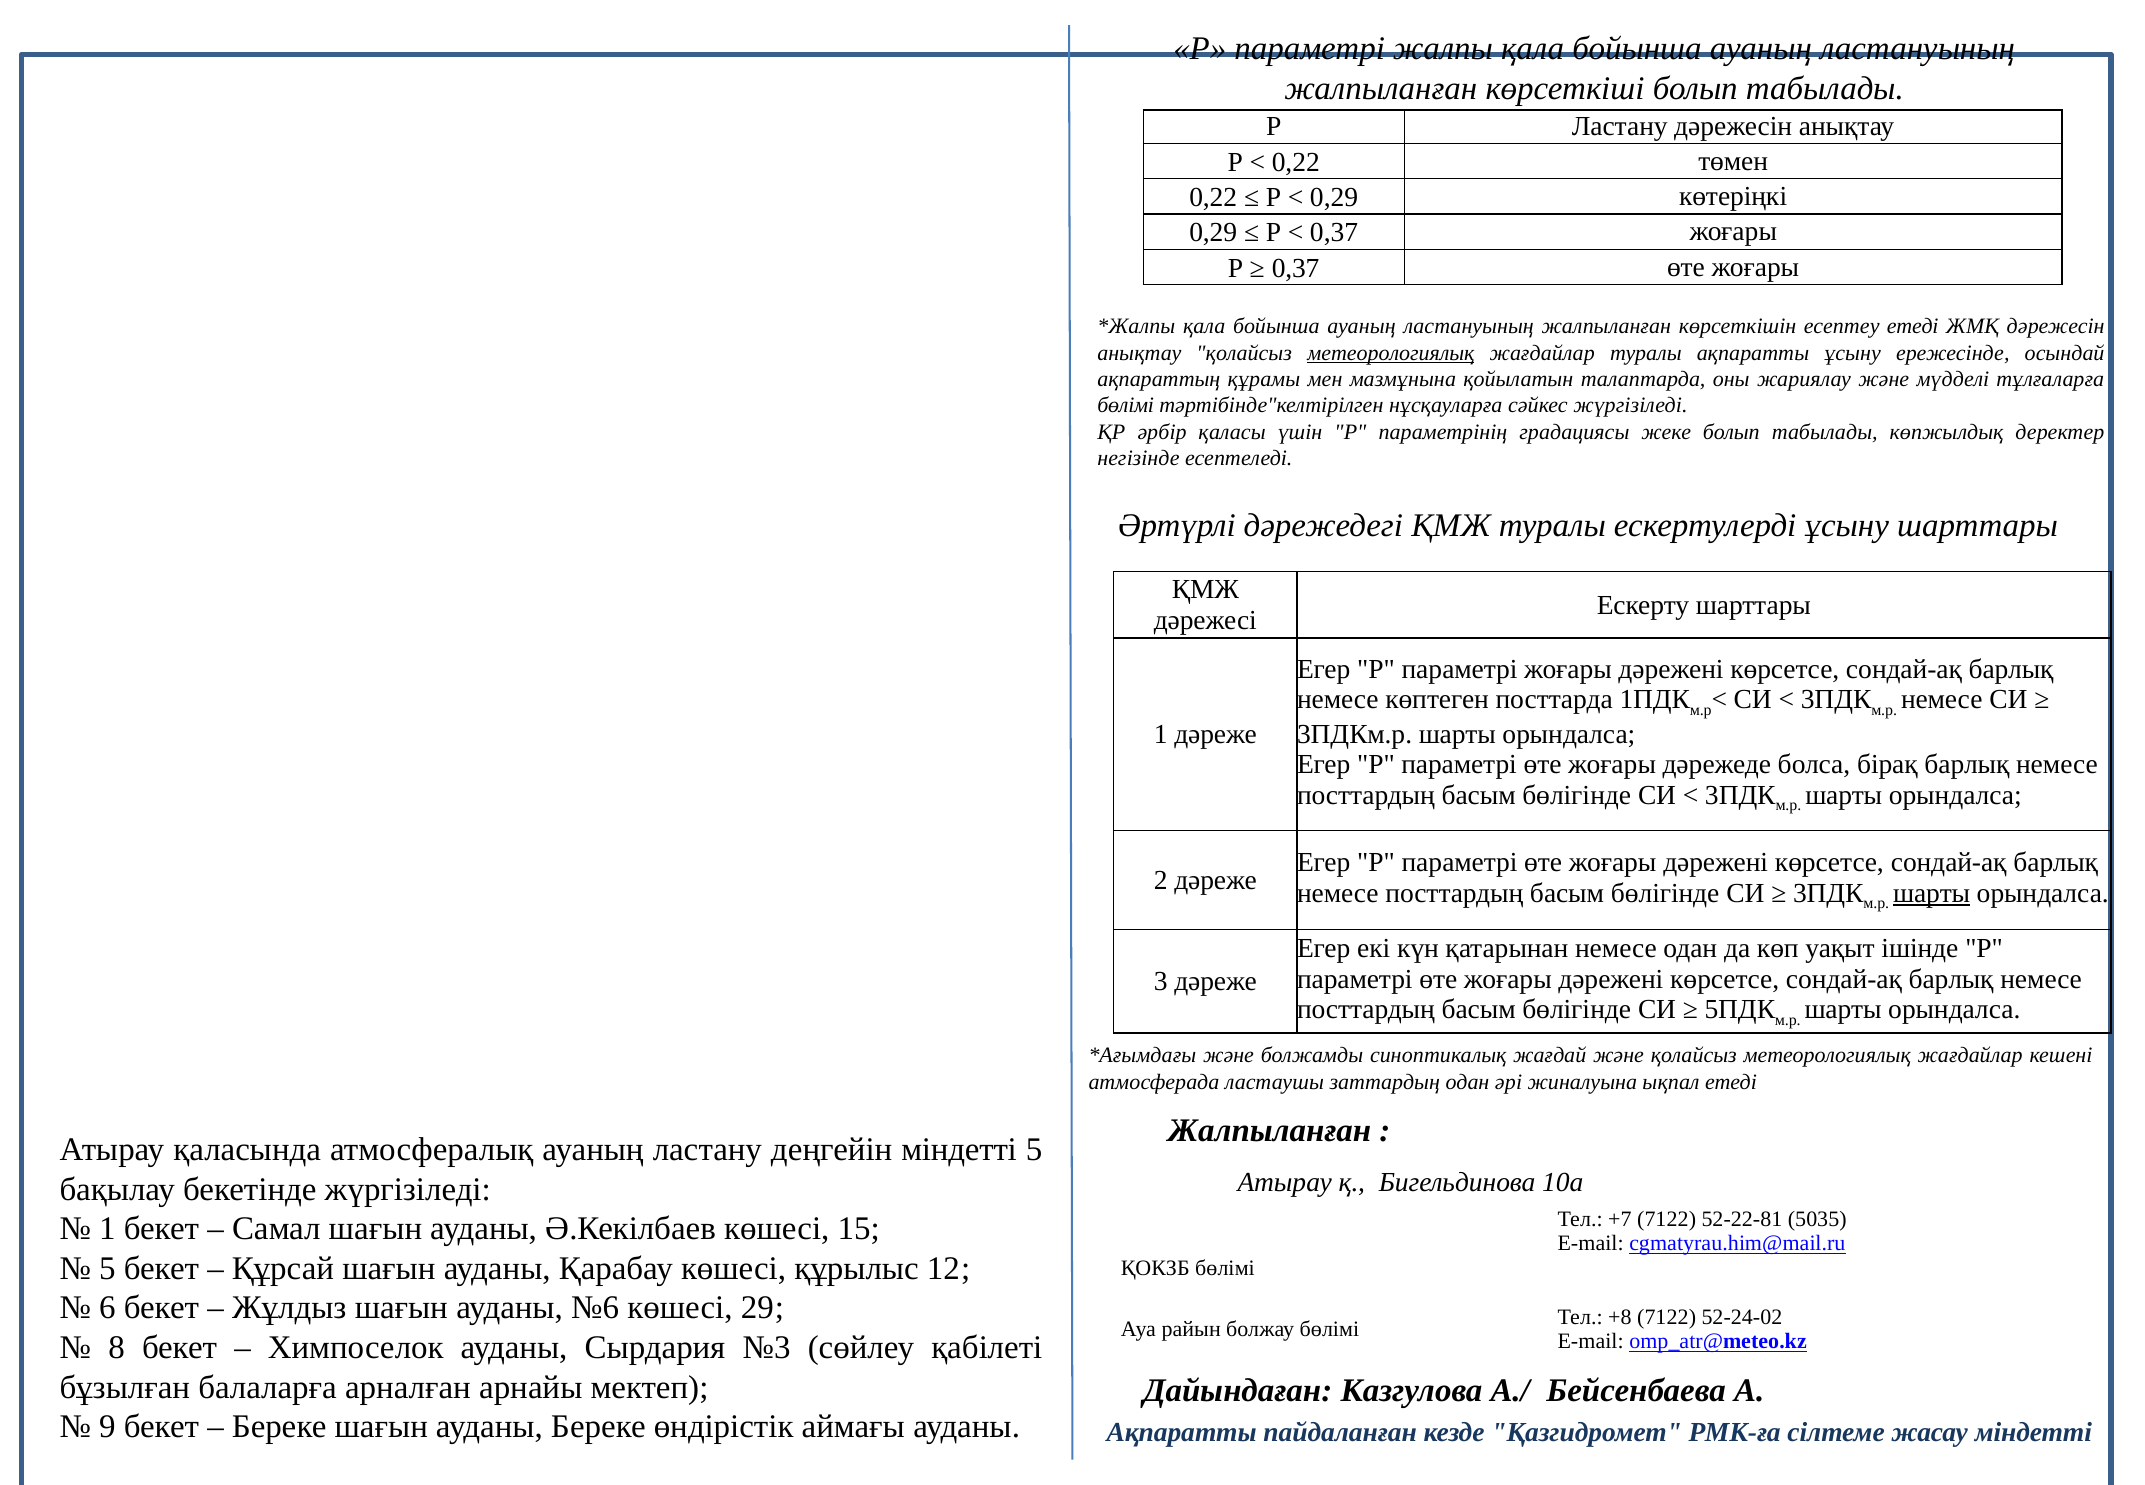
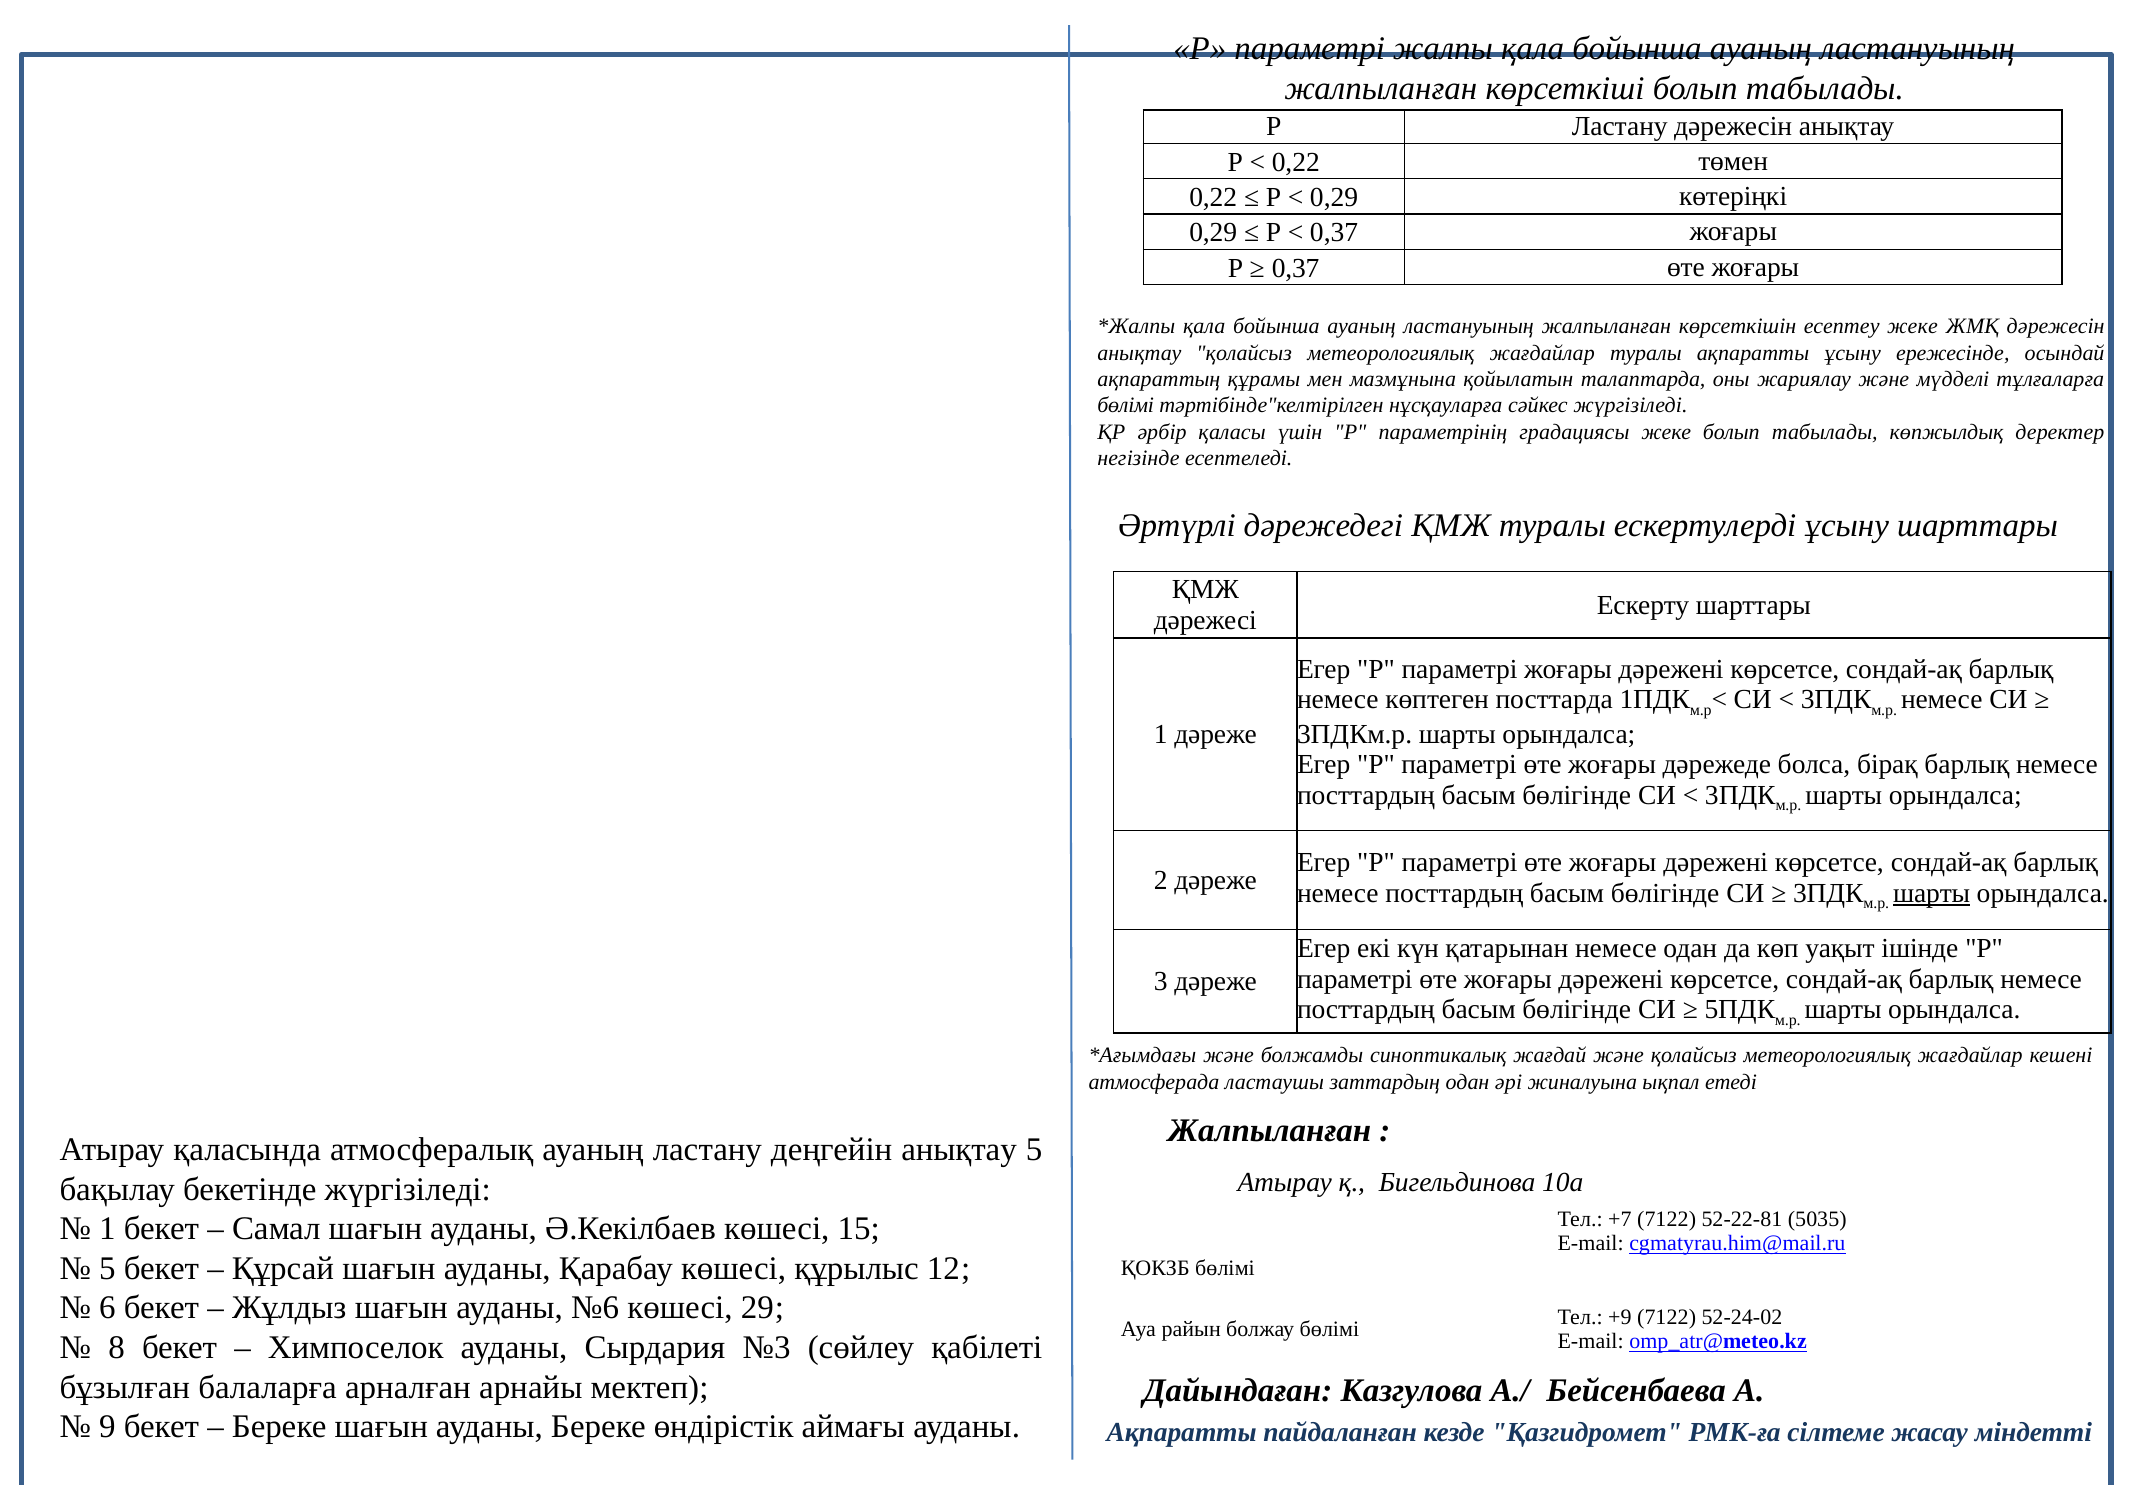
есептеу етеді: етеді -> жеке (1912, 327)
метеорологиялық underline: present -> none (1391, 353)
деңгейін міндетті: міндетті -> анықтау (959, 1150)
+8: +8 -> +9 (1620, 1317)
